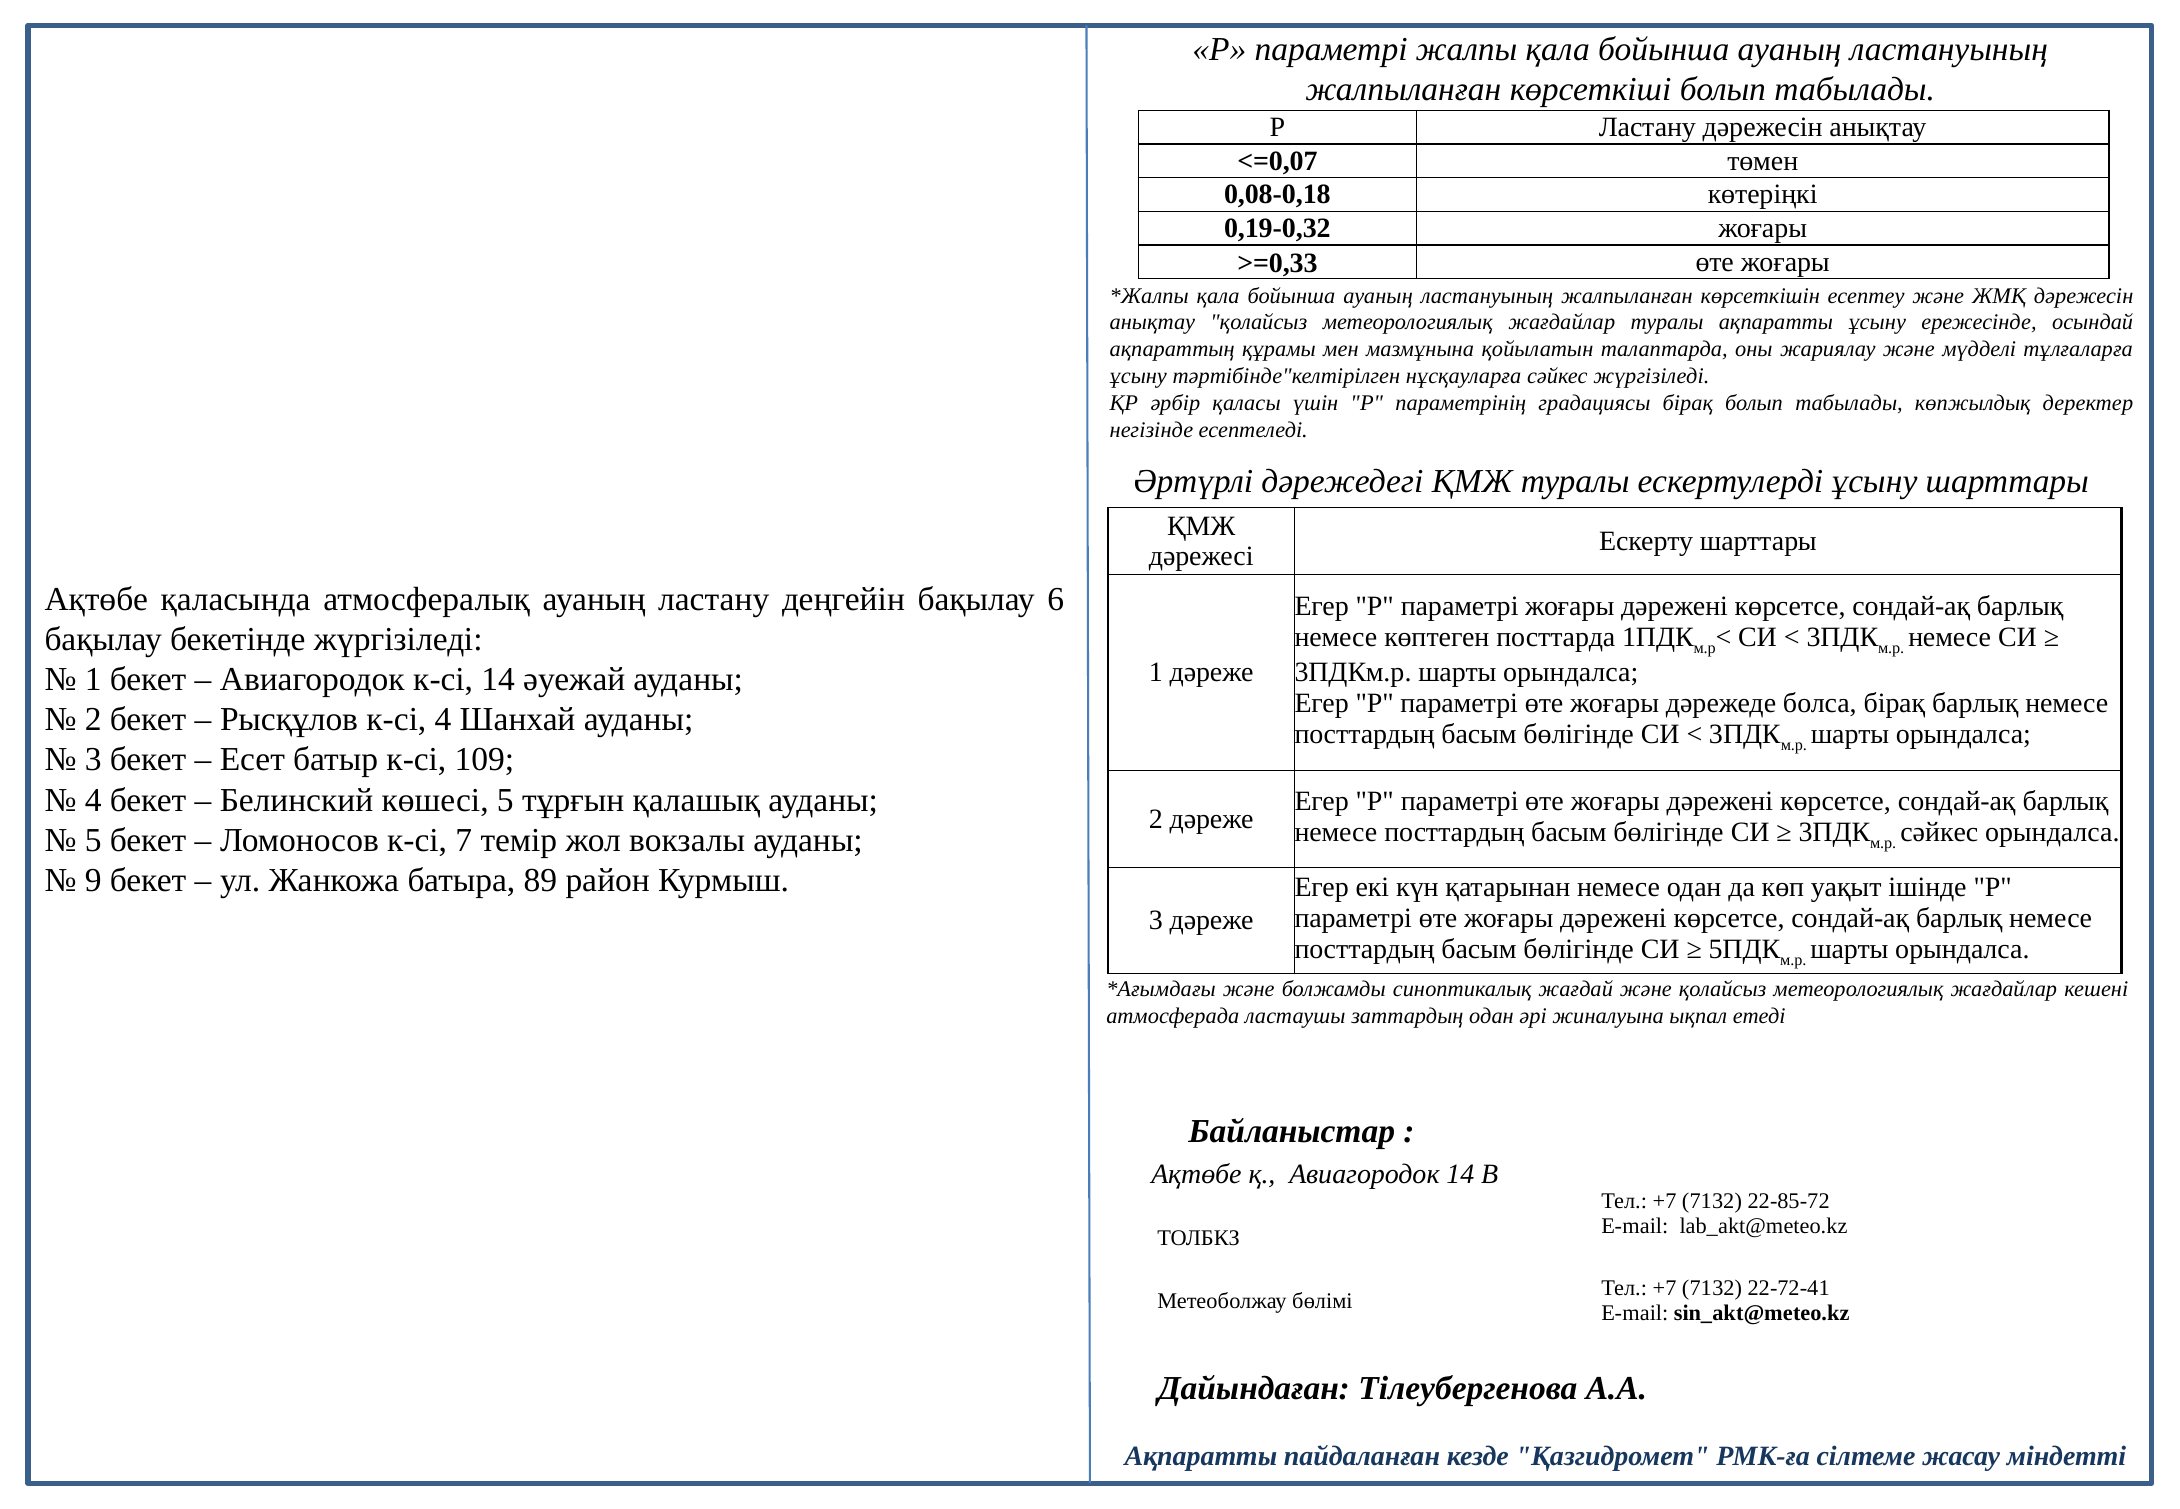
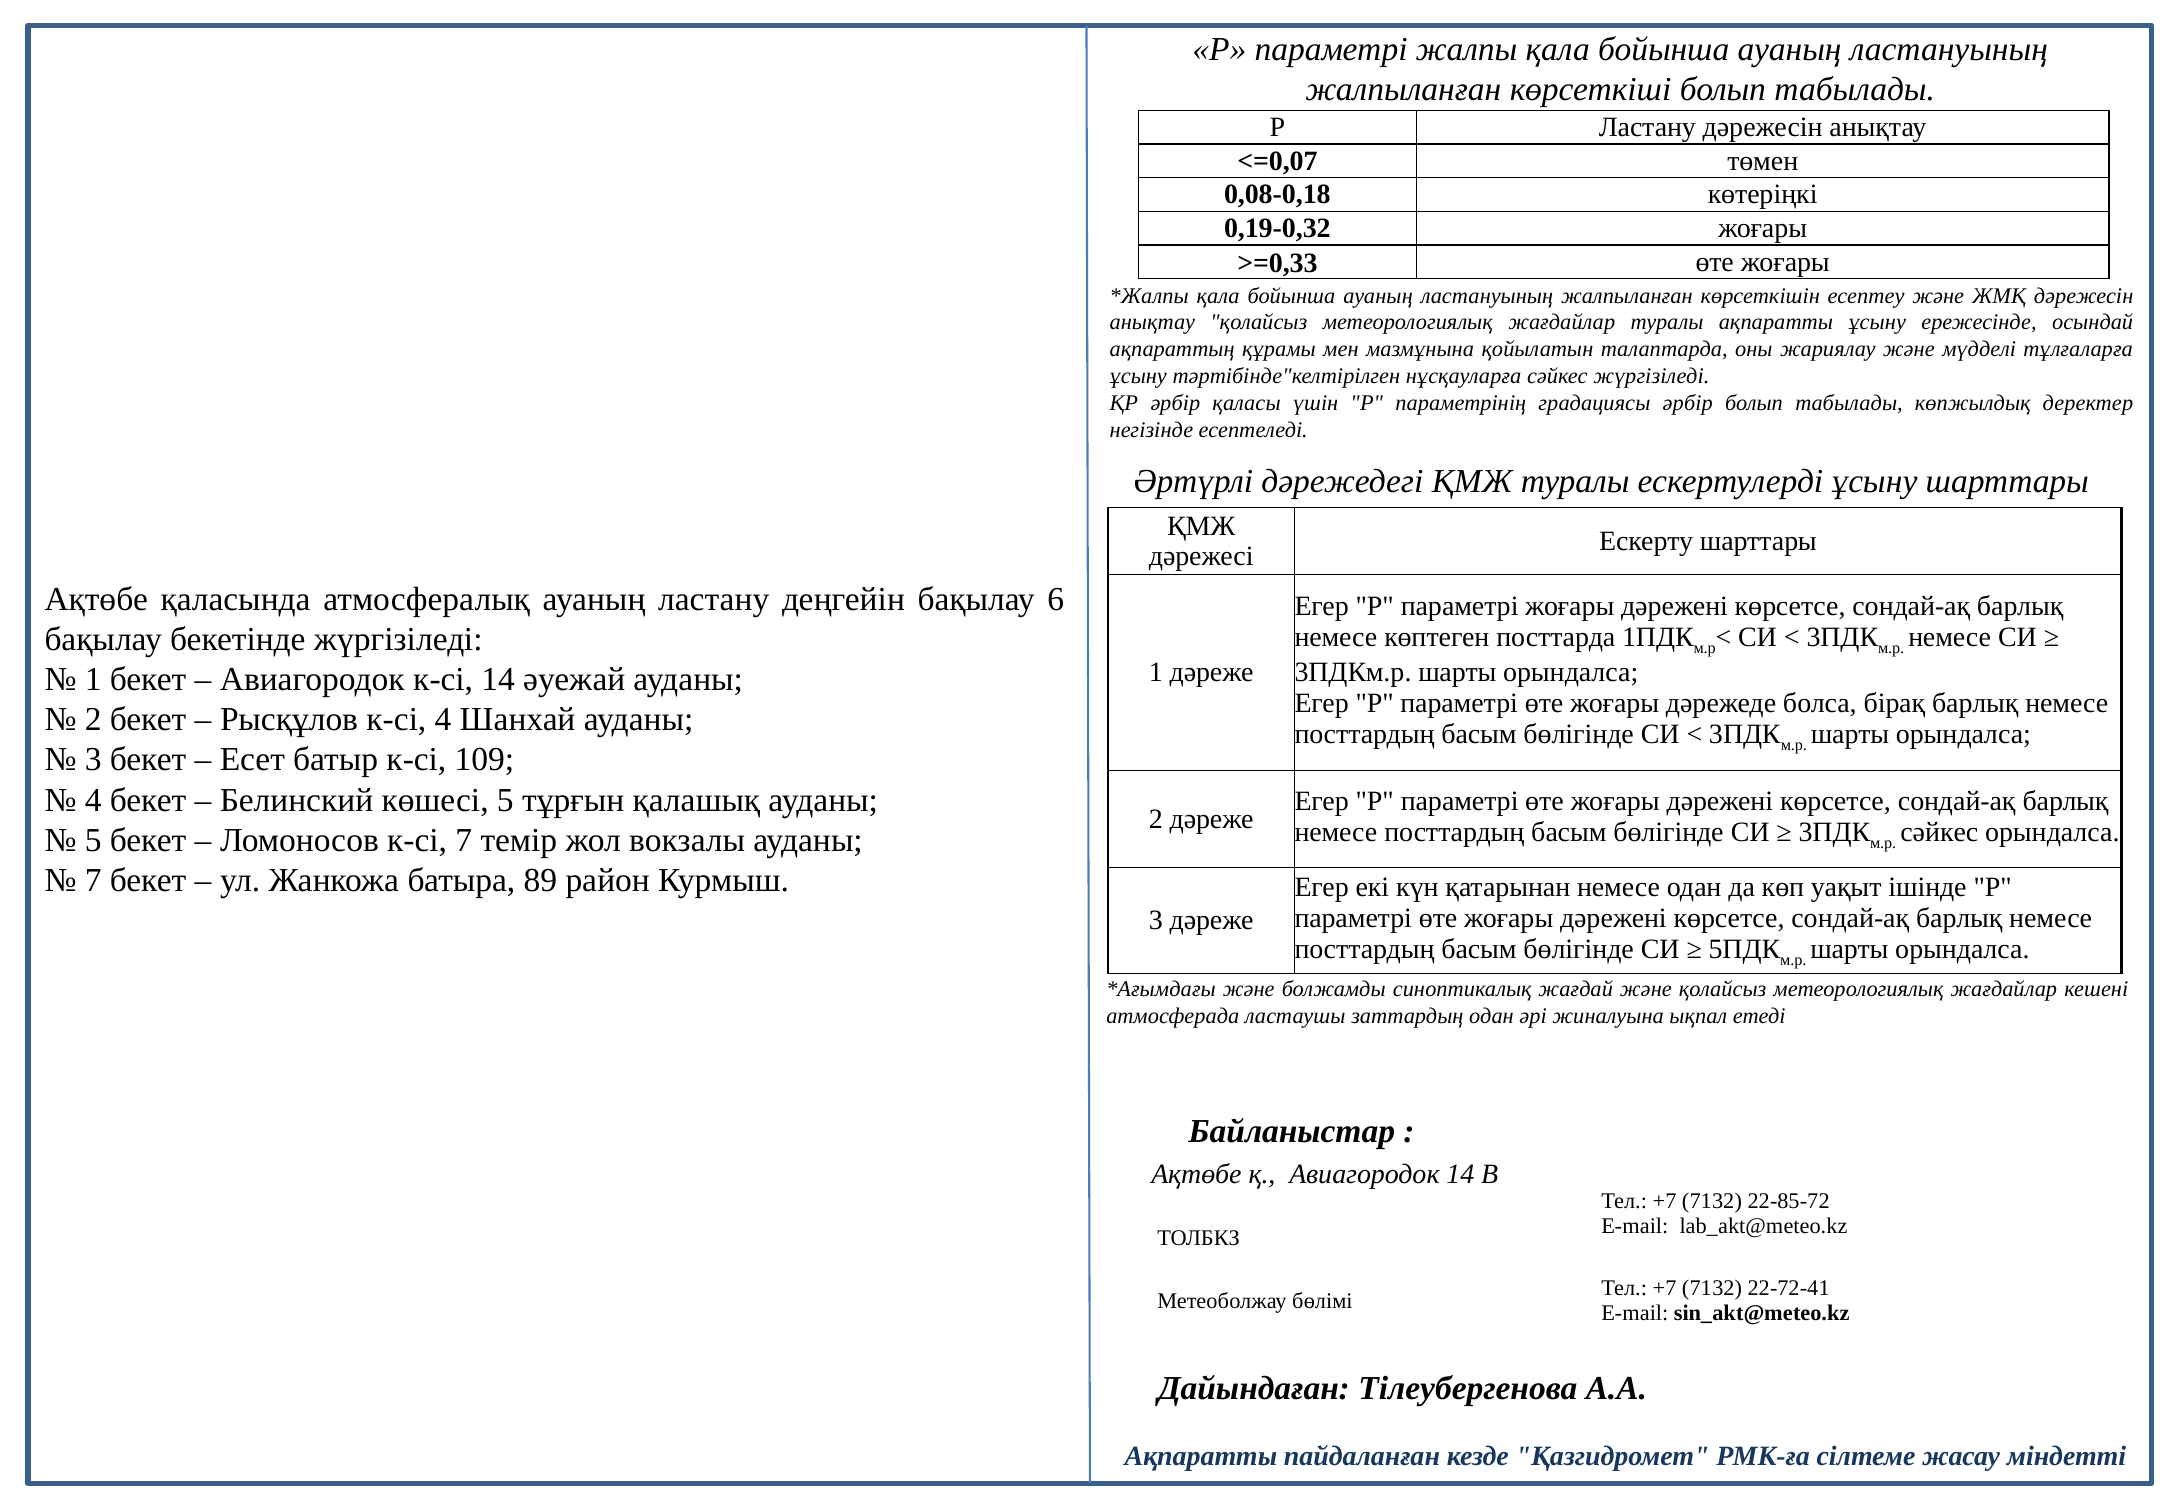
градациясы бірақ: бірақ -> әрбір (1688, 403)
9: 9 -> 7 (93, 881)
